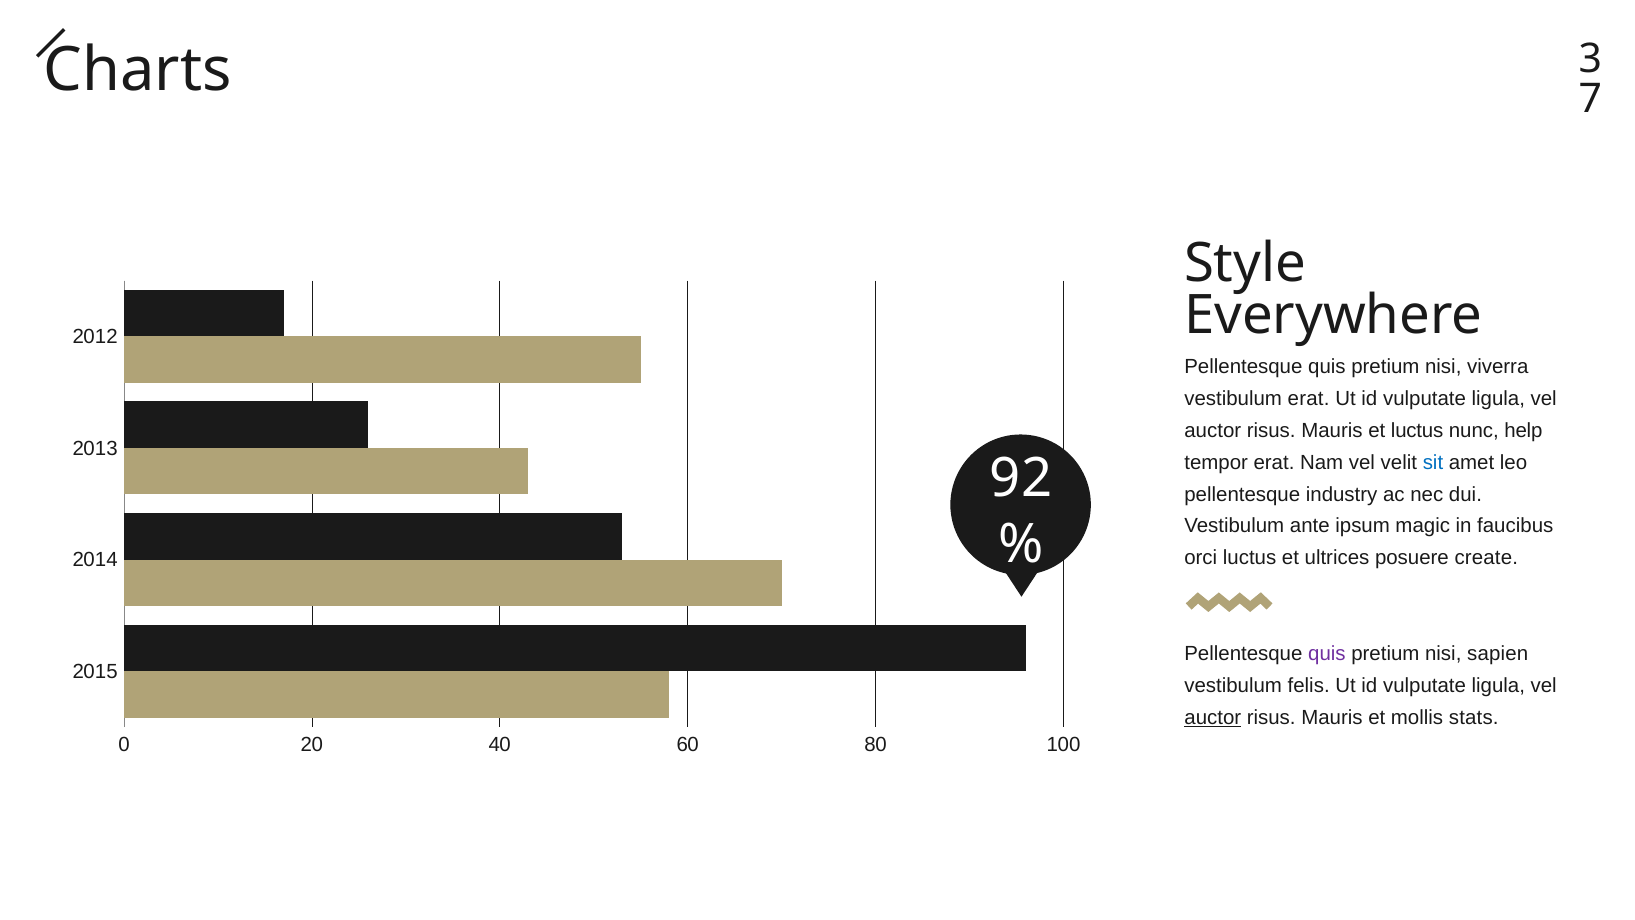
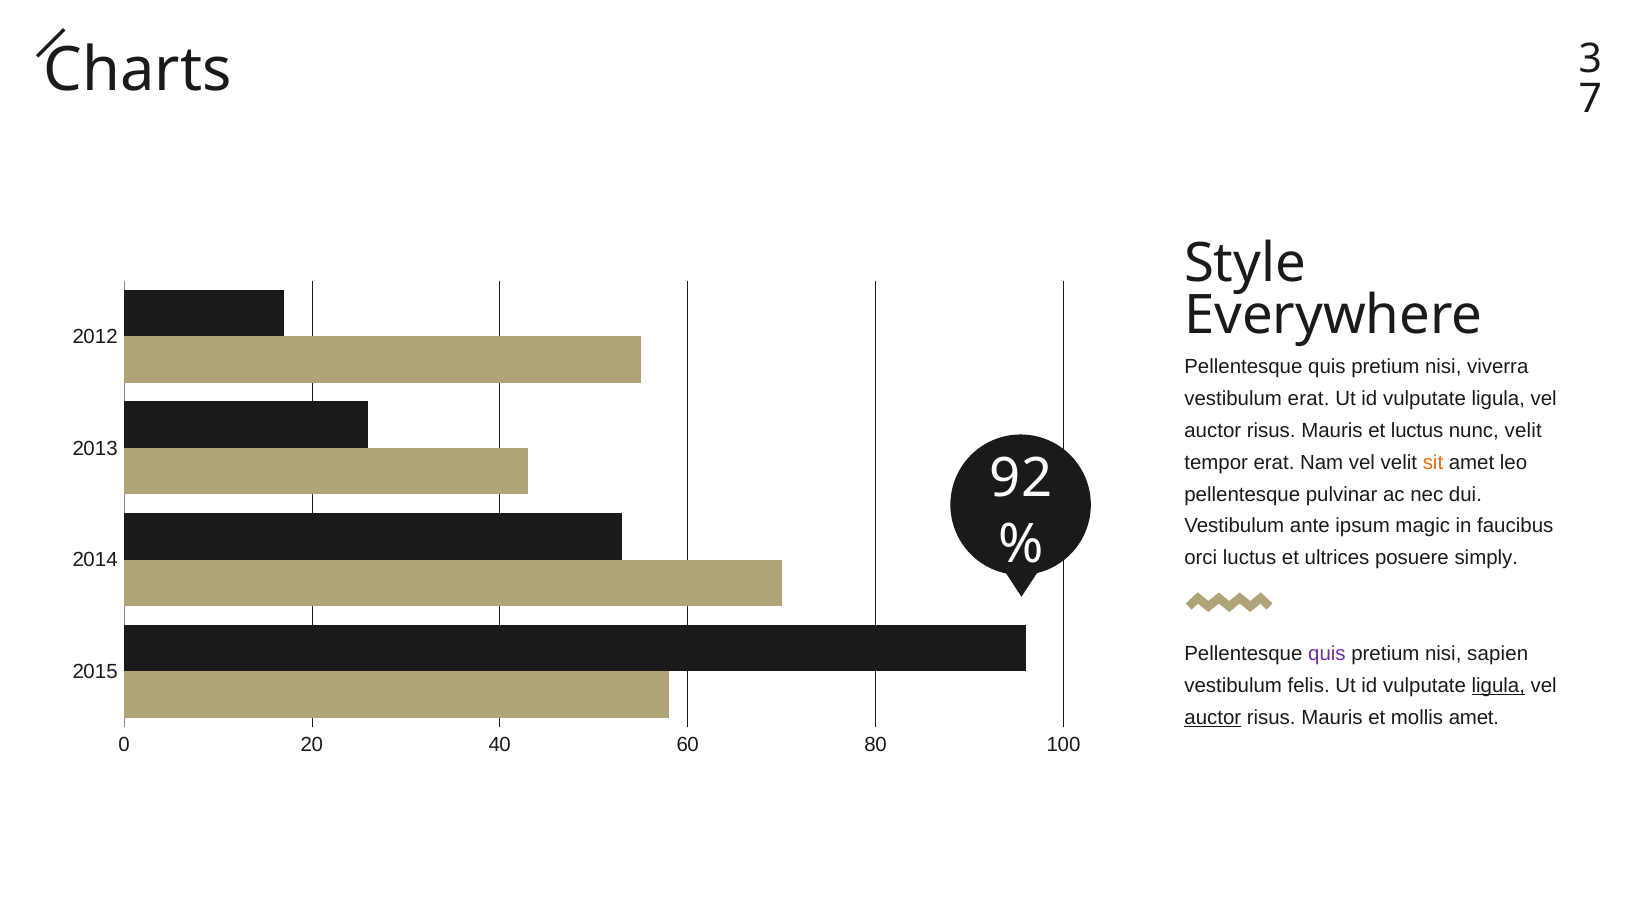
nunc help: help -> velit (1523, 430)
sit colour: blue -> orange (1433, 462)
industry: industry -> pulvinar (1342, 494)
create: create -> simply (1486, 558)
ligula underline: none -> present (1498, 686)
mollis stats: stats -> amet (1474, 717)
